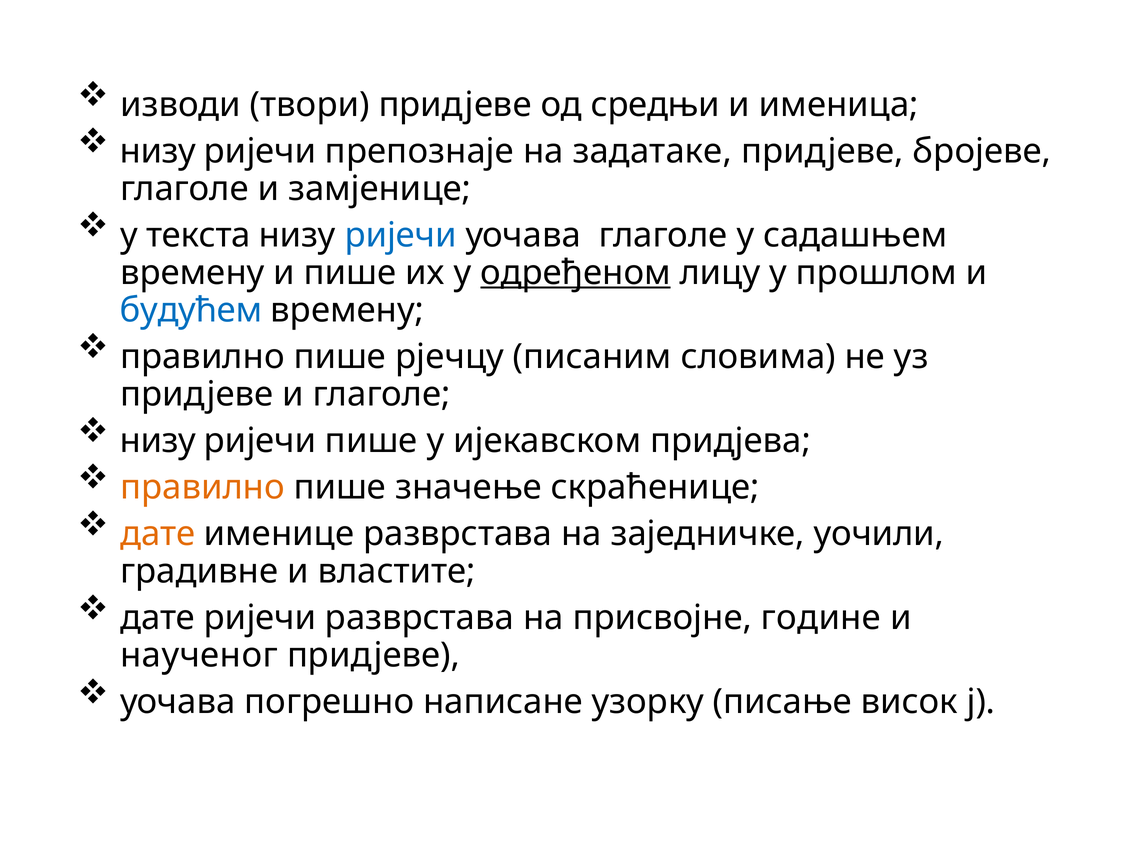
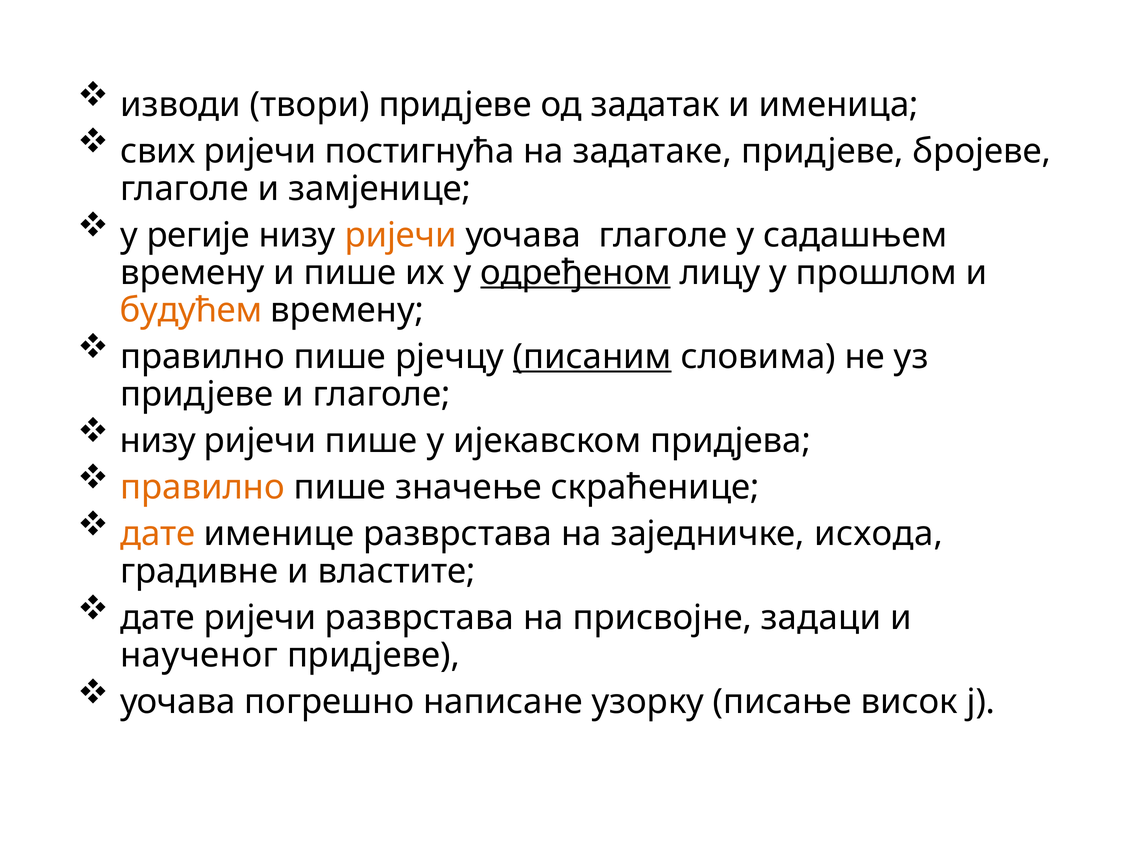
средњи: средњи -> задатак (655, 105)
низу: низу -> свих (158, 151)
препознаје: препознаје -> постигнућа (420, 151)
текста: текста -> регије (198, 235)
ријечи colour: blue -> orange (401, 235)
будућем colour: blue -> orange (191, 310)
писаним underline: none -> present (592, 357)
уочили: уочили -> исхода (879, 534)
године: године -> задаци (821, 618)
